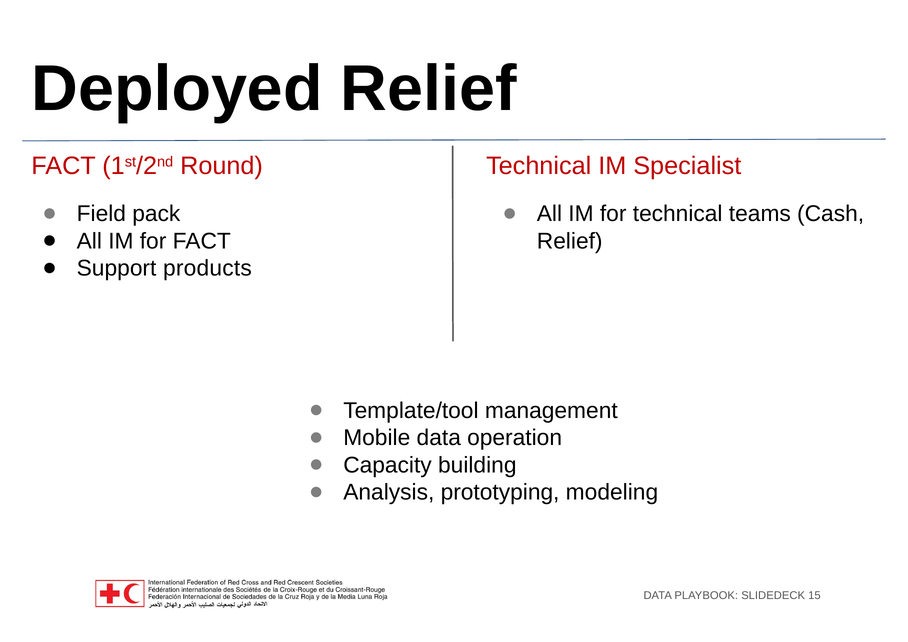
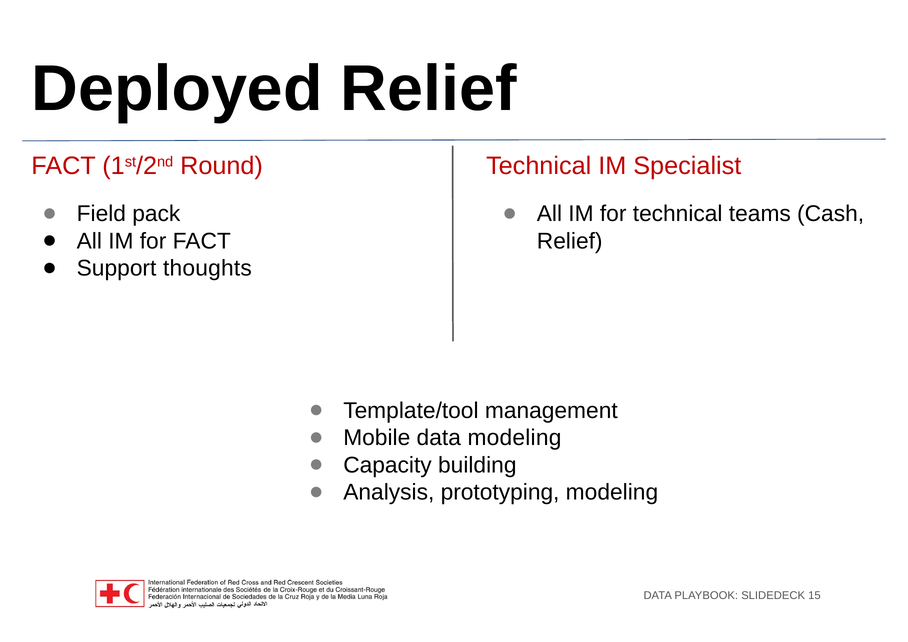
products: products -> thoughts (207, 269)
data operation: operation -> modeling (514, 438)
